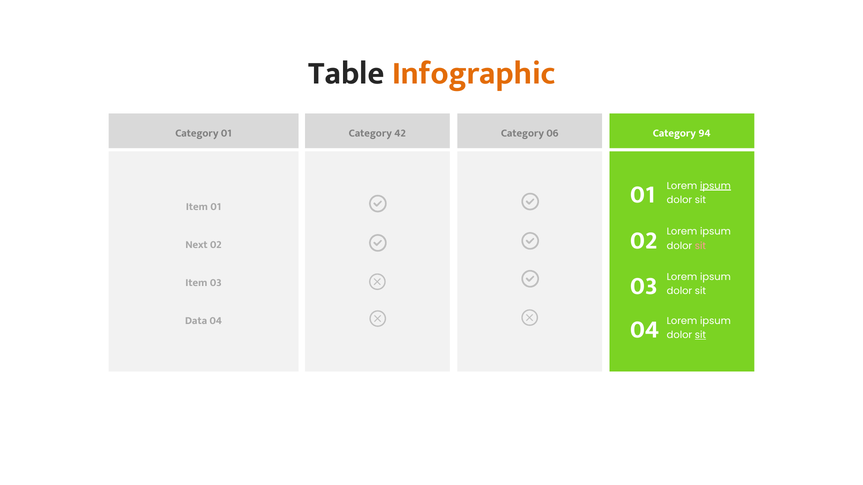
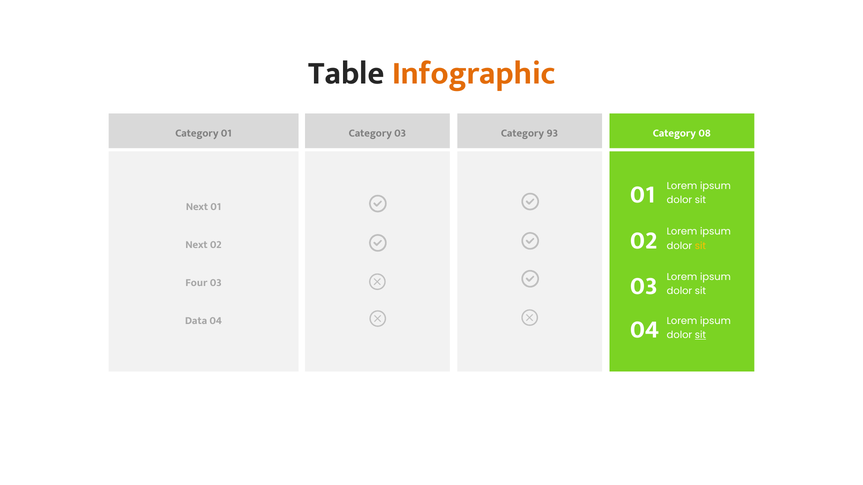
Category 42: 42 -> 03 (400, 133)
06: 06 -> 93 (552, 133)
94: 94 -> 08 (705, 133)
ipsum underline: present -> none (715, 186)
Item: Item -> Next (197, 207)
sit colour: pink -> yellow (700, 246)
Item: Item -> Four (196, 283)
